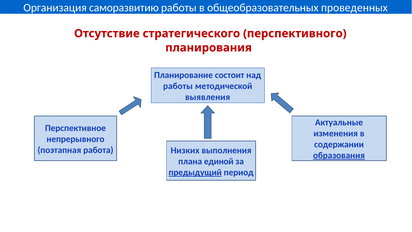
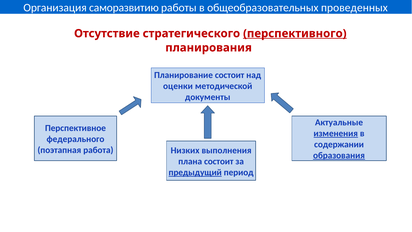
перспективного underline: none -> present (295, 33)
работы: работы -> оценки (178, 86)
выявления: выявления -> документы (208, 97)
изменения underline: none -> present (336, 133)
непрерывного: непрерывного -> федерального (75, 139)
плана единой: единой -> состоит (219, 161)
